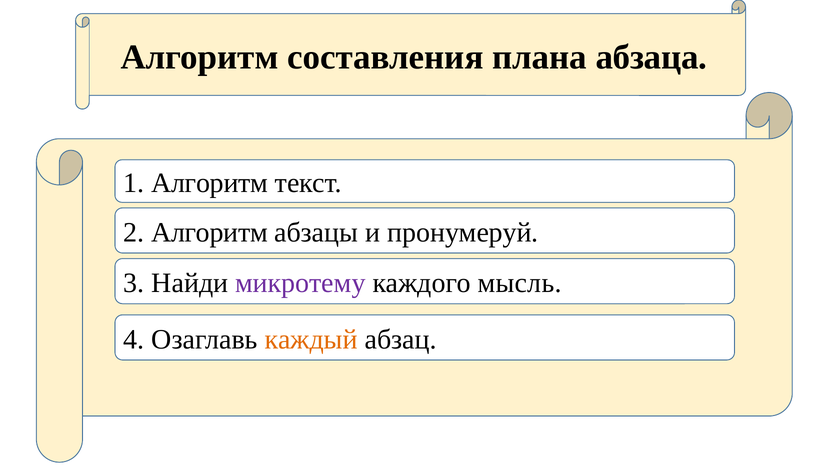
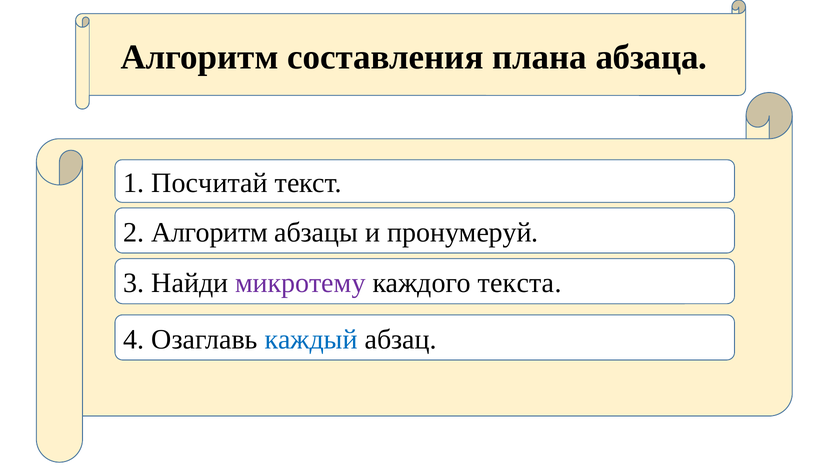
1 Алгоритм: Алгоритм -> Посчитай (209, 183)
мысль: мысль -> текста (520, 283)
каждый colour: orange -> blue (311, 339)
